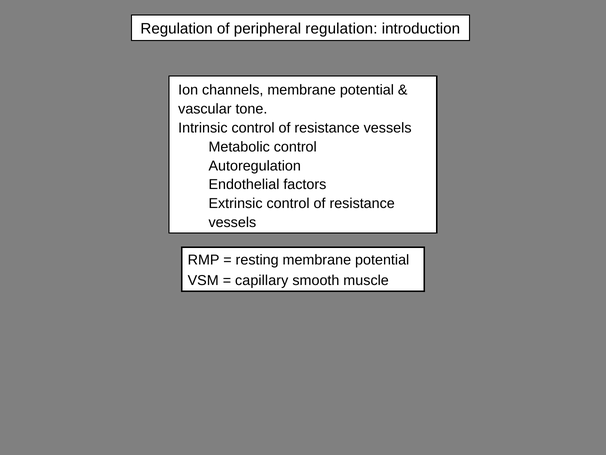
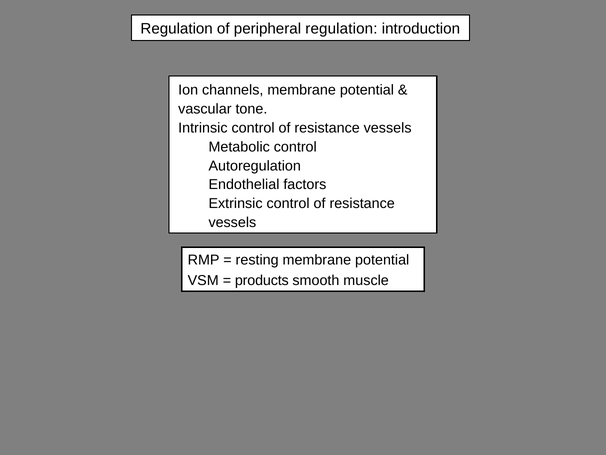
capillary: capillary -> products (262, 280)
